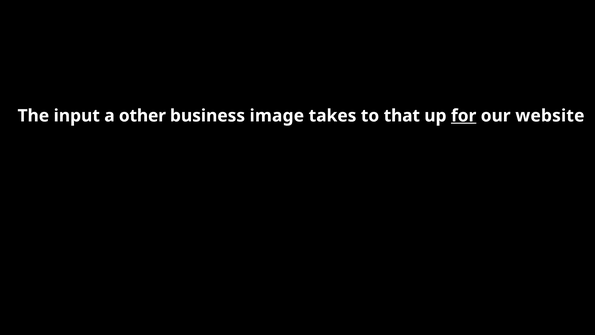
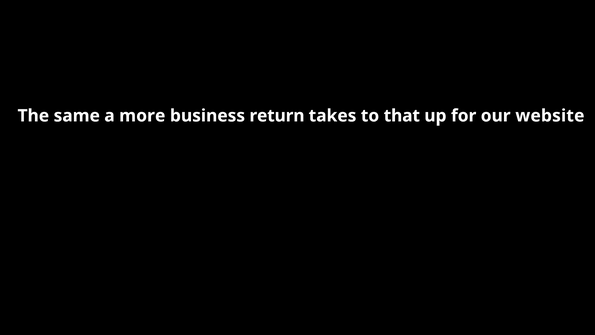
input: input -> same (77, 116)
other: other -> more (142, 116)
image: image -> return (277, 116)
for underline: present -> none (464, 116)
